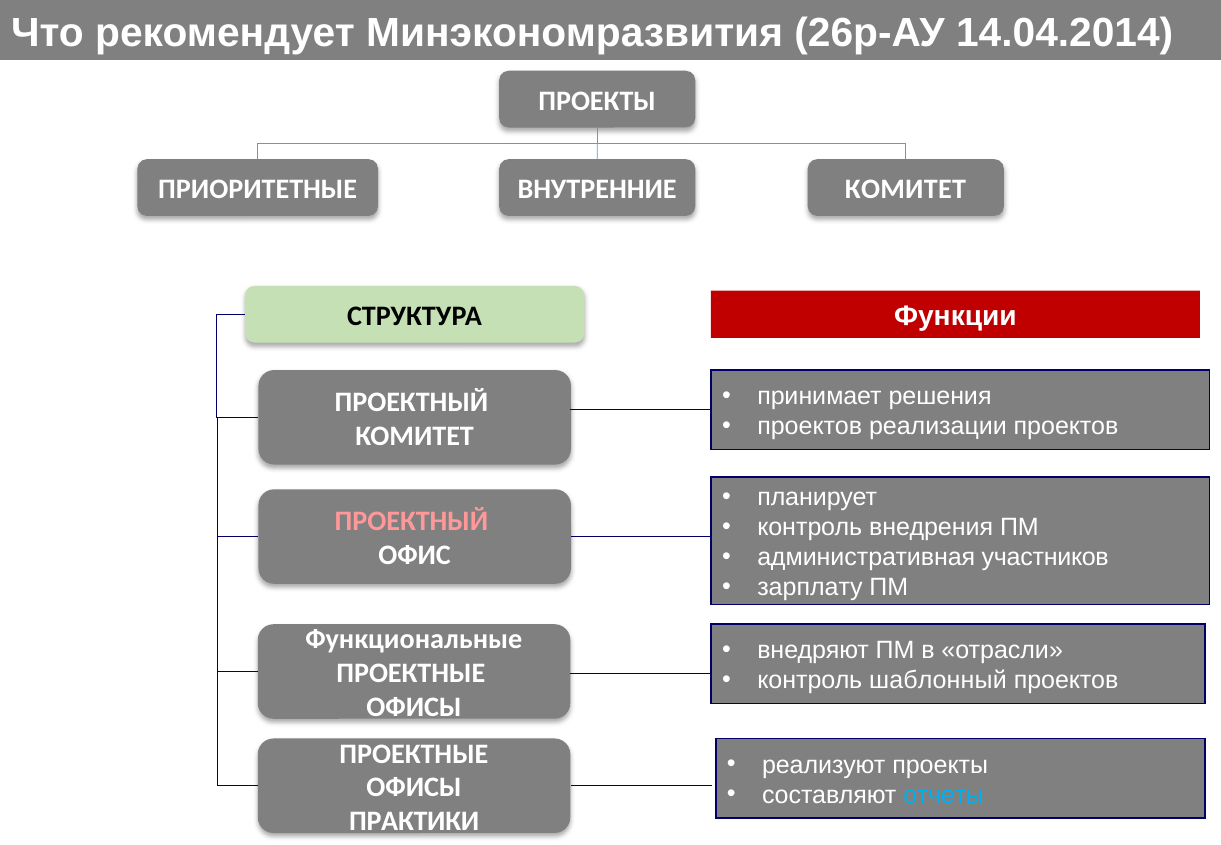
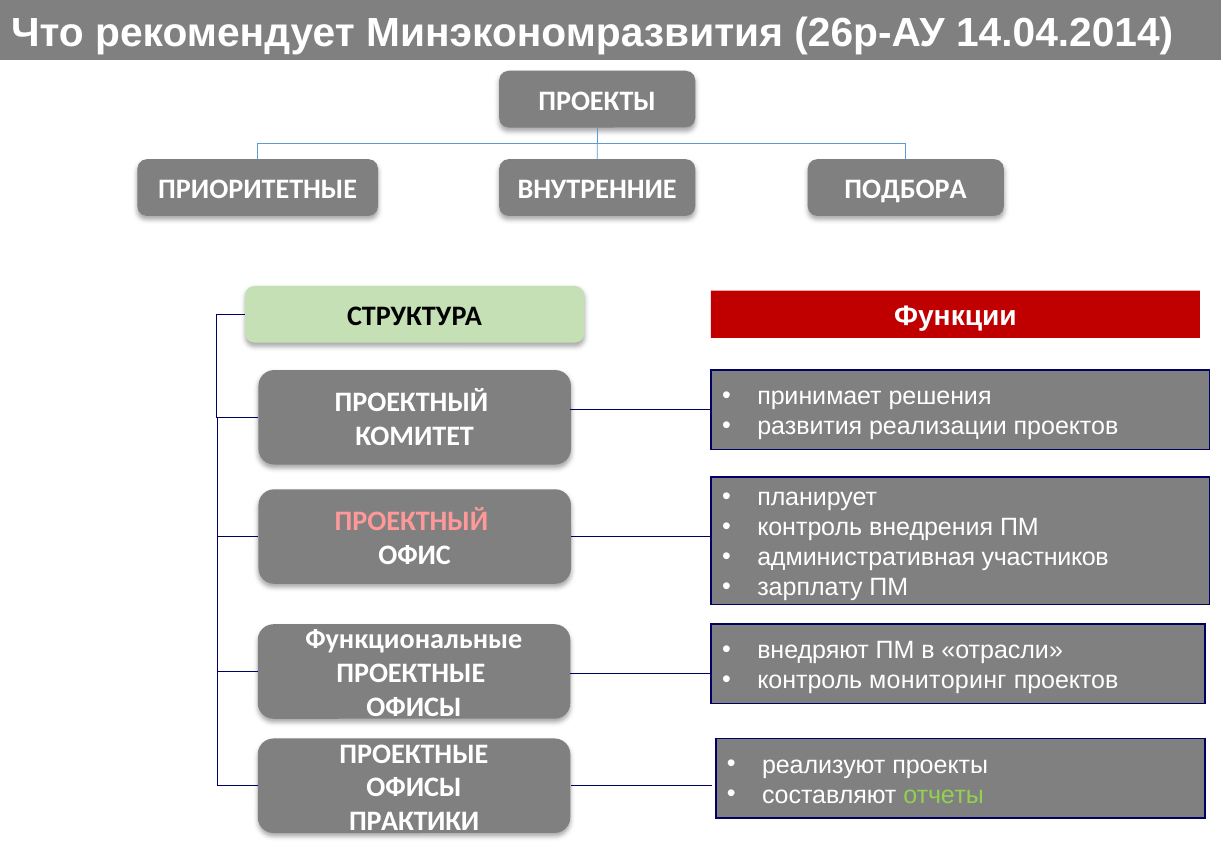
ВНУТРЕННИЕ КОМИТЕТ: КОМИТЕТ -> ПОДБОРА (906, 190)
проектов: проектов -> развития (810, 427)
шаблонный: шаблонный -> мониторинг (938, 681)
отчеты colour: light blue -> light green (944, 795)
